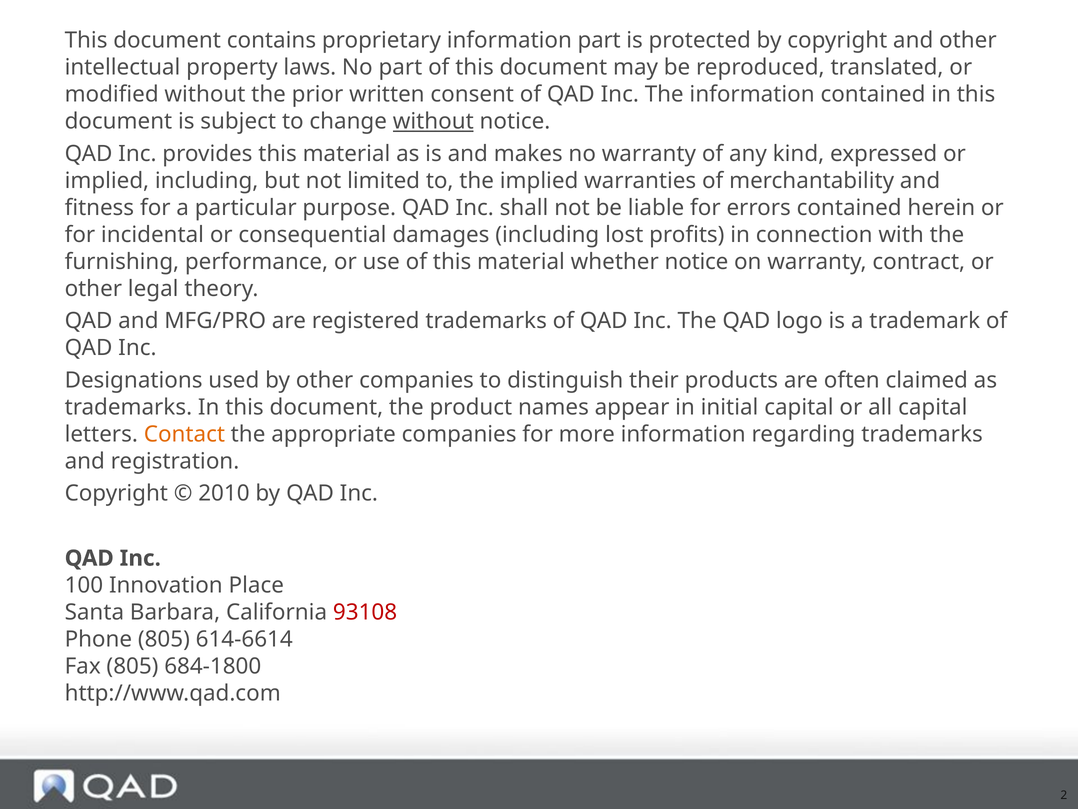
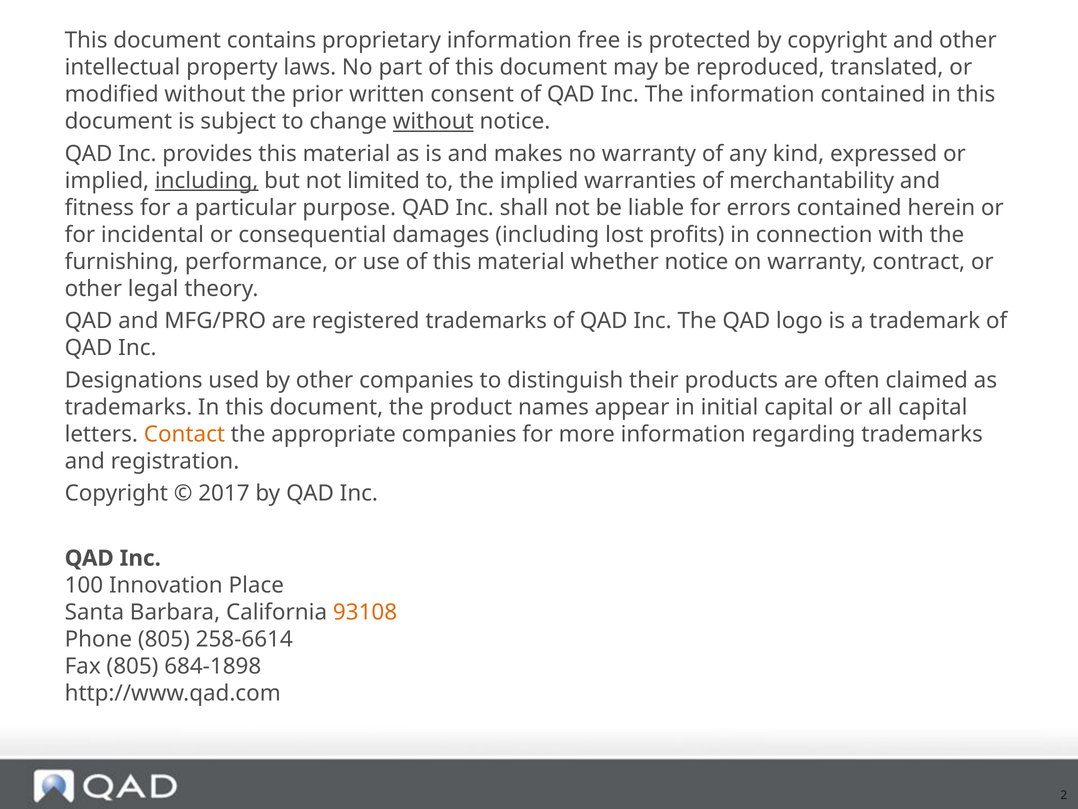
information part: part -> free (599, 41)
including underline: none -> present (207, 181)
2010: 2010 -> 2017 (224, 493)
93108 colour: red -> orange (365, 612)
614-6614: 614-6614 -> 258-6614 (244, 639)
684-1800: 684-1800 -> 684-1898 (213, 666)
